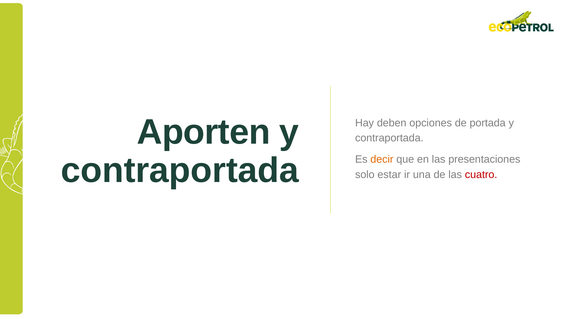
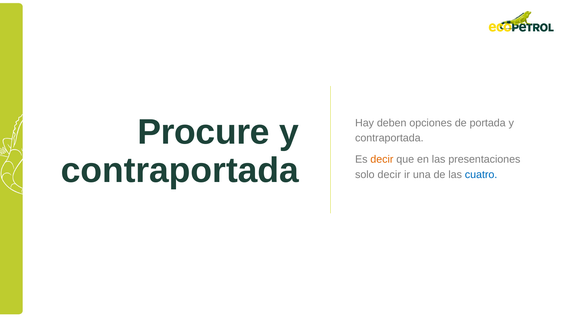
Aporten: Aporten -> Procure (204, 132)
solo estar: estar -> decir (389, 175)
cuatro colour: red -> blue (481, 175)
